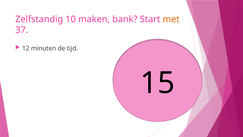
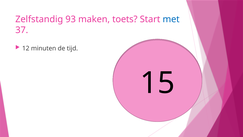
Zelfstandig 10: 10 -> 93 (71, 19)
bank: bank -> toets (125, 19)
met colour: orange -> blue (171, 19)
